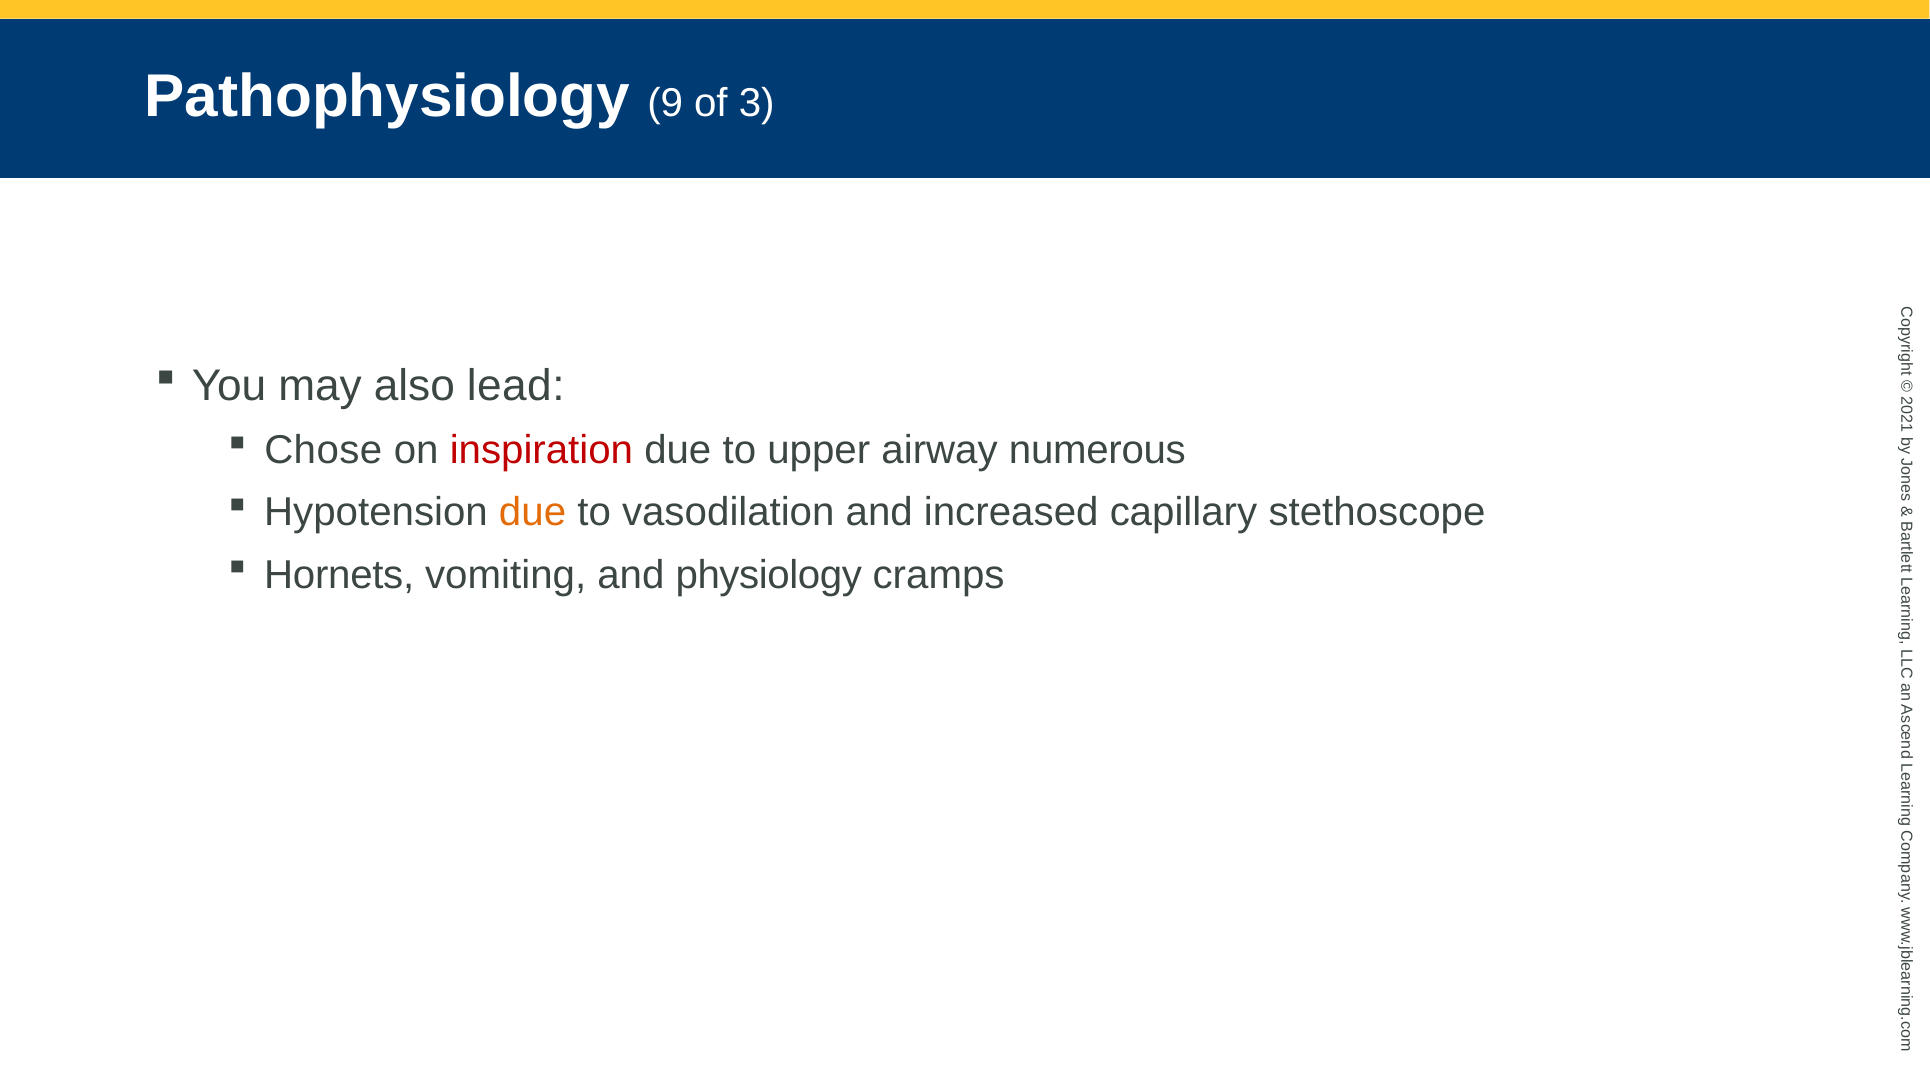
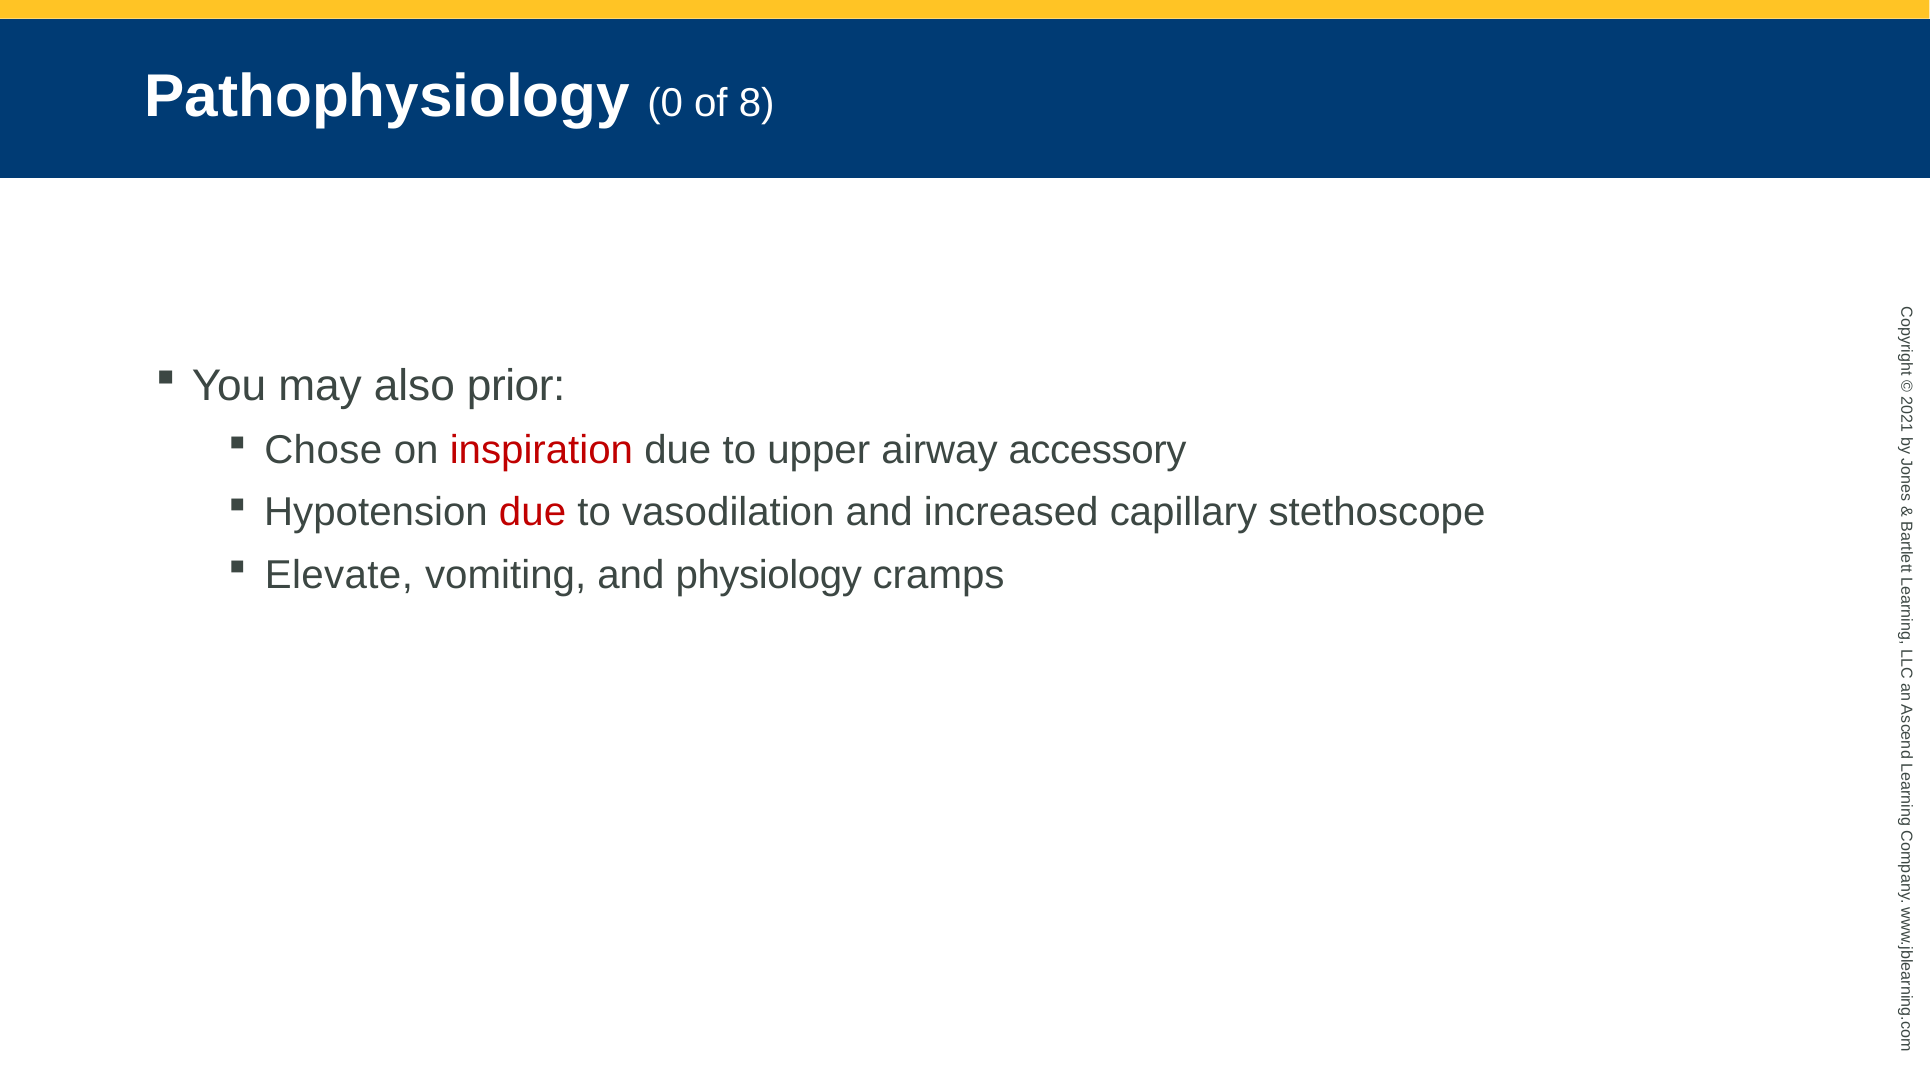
Pathophysiology 9: 9 -> 0 (665, 104)
3: 3 -> 8 (757, 104)
lead: lead -> prior (516, 386)
numerous: numerous -> accessory (1097, 450)
due colour: orange -> red (533, 512)
Hornets: Hornets -> Elevate (339, 575)
